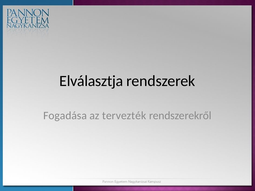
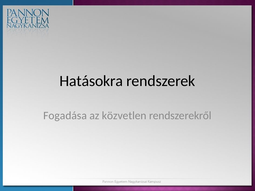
Elválasztja: Elválasztja -> Hatásokra (91, 81)
tervezték: tervezték -> közvetlen (124, 116)
